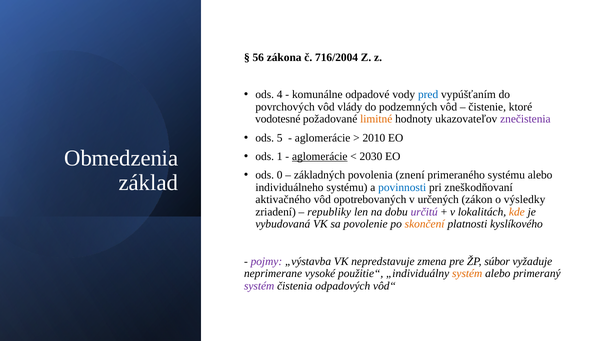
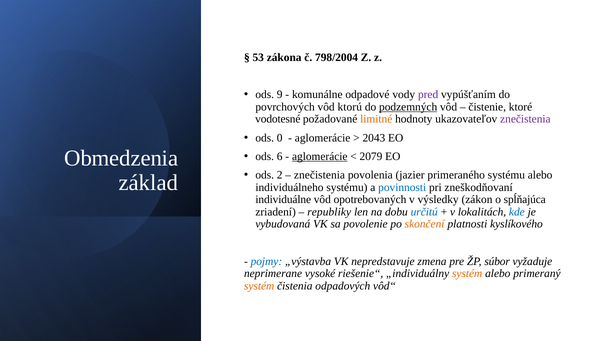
56: 56 -> 53 (258, 58)
716/2004: 716/2004 -> 798/2004 (337, 58)
4: 4 -> 9 (280, 95)
pred colour: blue -> purple (428, 95)
vlády: vlády -> ktorú (350, 107)
podzemných underline: none -> present (408, 107)
5: 5 -> 0 (280, 138)
2010: 2010 -> 2043 (374, 138)
1: 1 -> 6 (280, 157)
2030: 2030 -> 2079 (371, 157)
0: 0 -> 2 (280, 175)
základných: základných -> znečistenia (319, 175)
znení: znení -> jazier (410, 175)
aktivačného: aktivačného -> individuálne (283, 200)
určených: určených -> výsledky (438, 200)
výsledky: výsledky -> spĺňajúca (525, 200)
určitú colour: purple -> blue (424, 212)
kde colour: orange -> blue (517, 212)
pojmy colour: purple -> blue (266, 262)
použitie“: použitie“ -> riešenie“ (361, 274)
systém colour: purple -> orange (259, 286)
